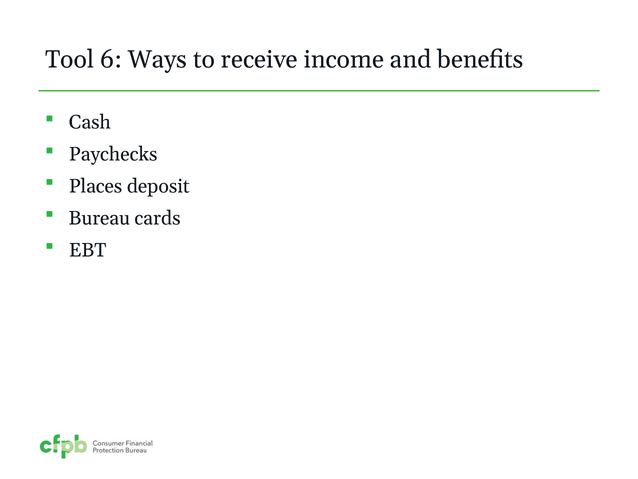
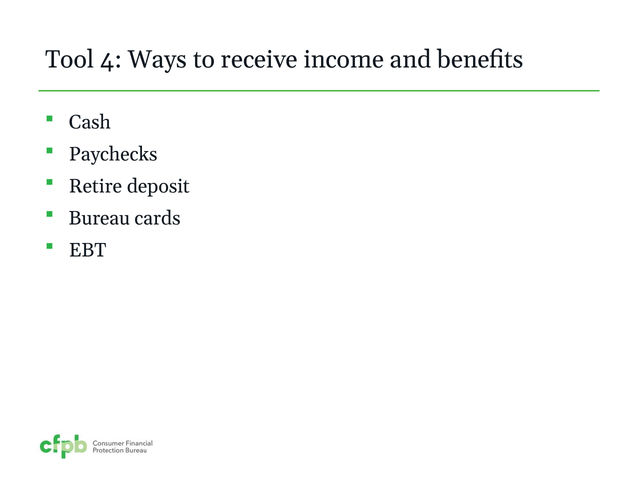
6: 6 -> 4 (111, 60)
Places: Places -> Retire (96, 186)
